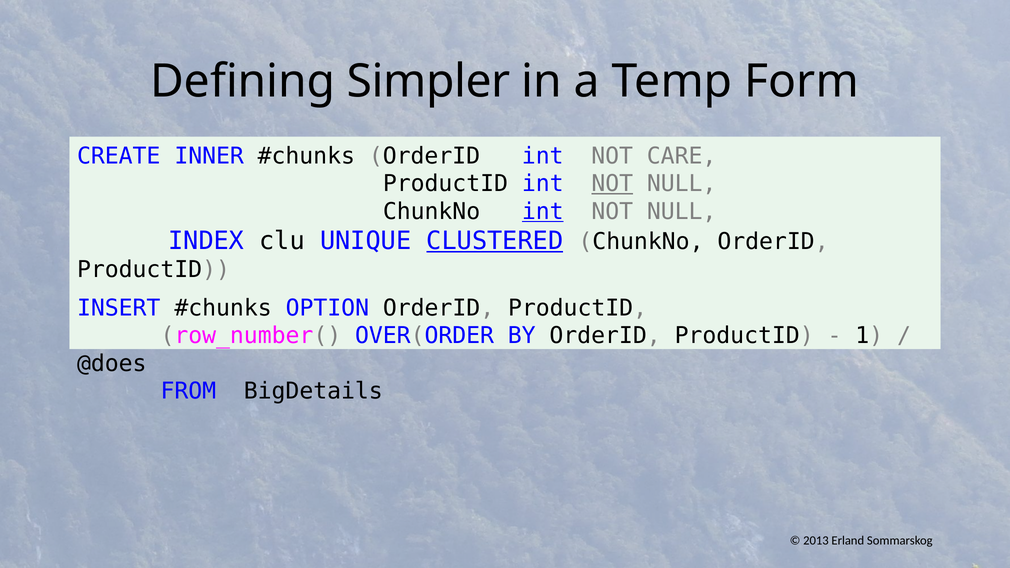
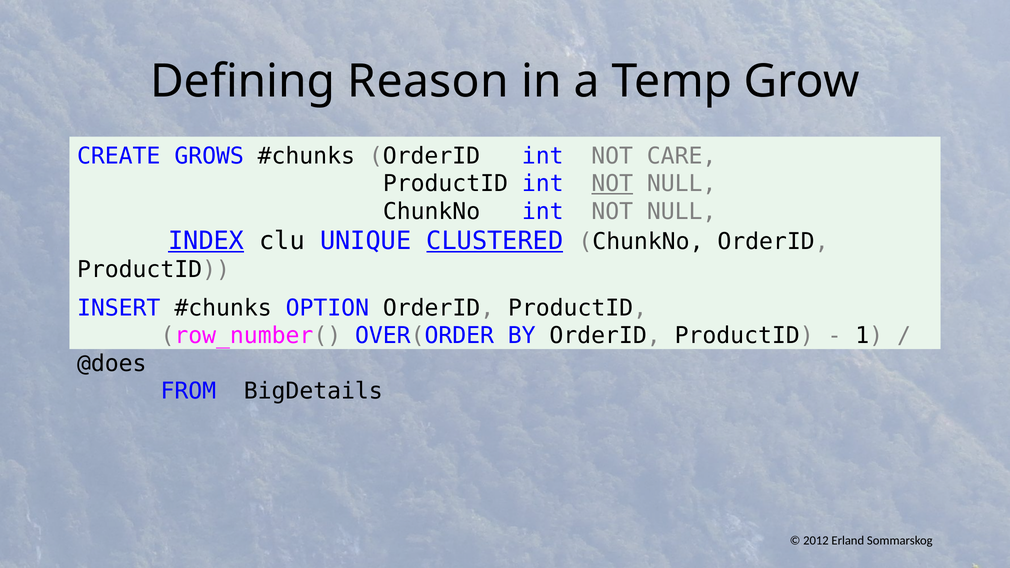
Simpler: Simpler -> Reason (428, 82)
Form: Form -> Grow (802, 82)
INNER: INNER -> GROWS (209, 156)
int underline: present -> none (543, 212)
INDEX underline: none -> present (206, 241)
2013: 2013 -> 2012 (816, 541)
